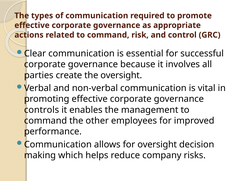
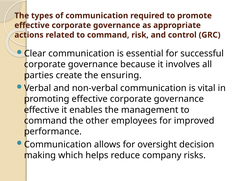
the oversight: oversight -> ensuring (121, 75)
controls: controls -> effective (42, 110)
